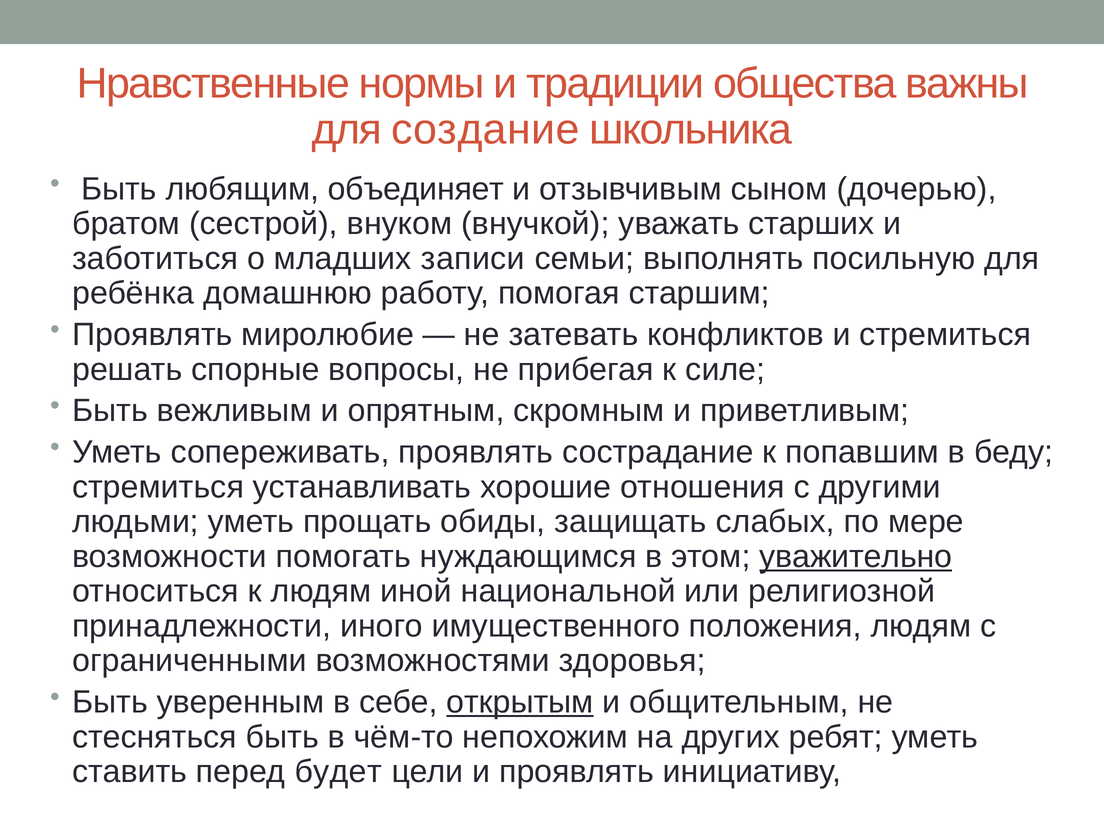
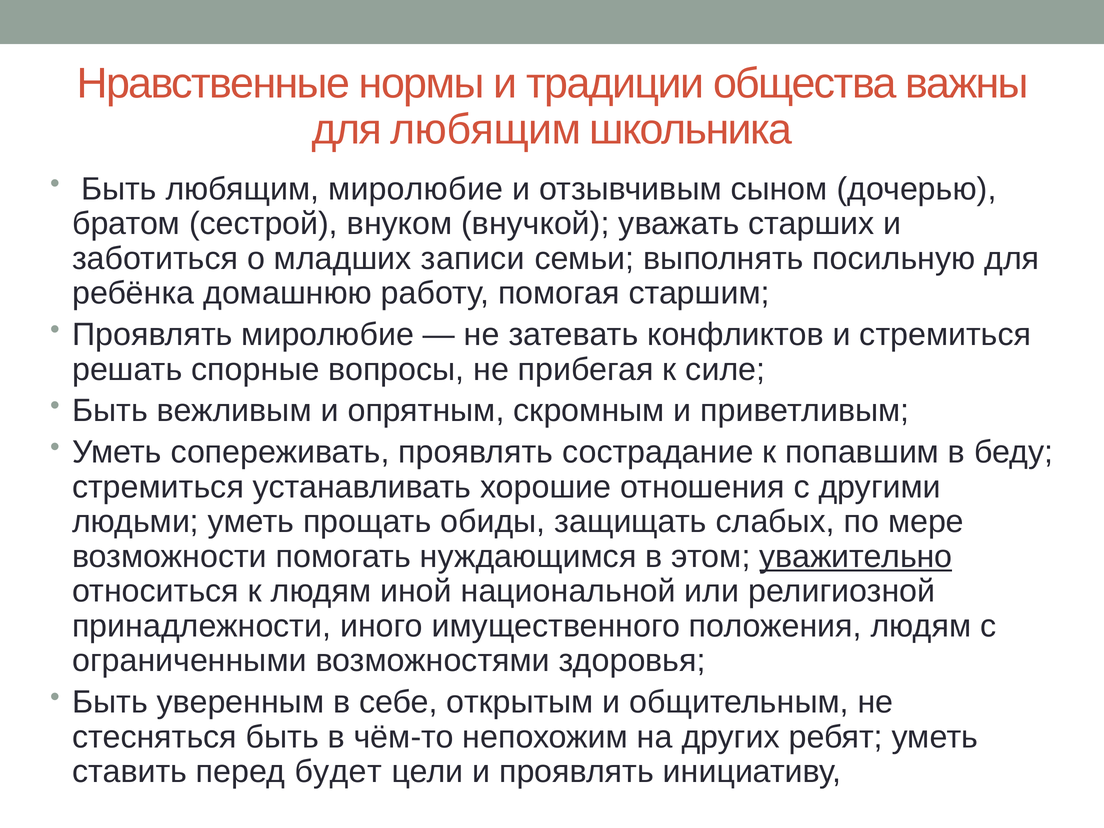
для создание: создание -> любящим (486, 130)
любящим объединяет: объединяет -> миролюбие (416, 189)
открытым underline: present -> none (520, 702)
